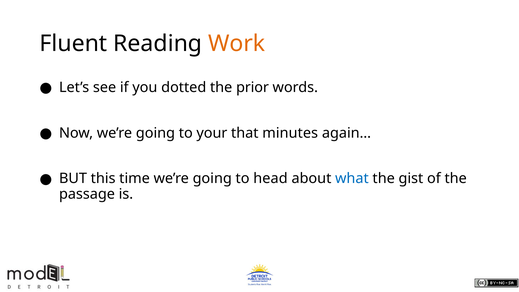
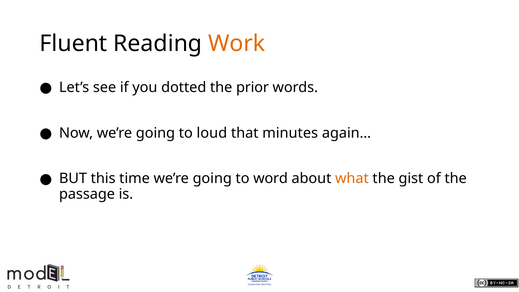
your: your -> loud (212, 133)
head: head -> word (271, 178)
what colour: blue -> orange (352, 178)
